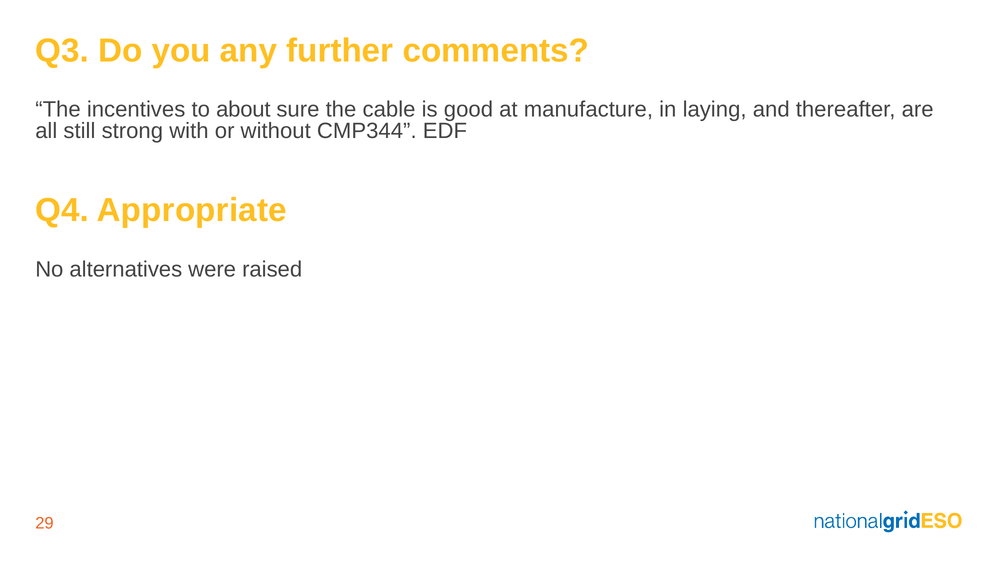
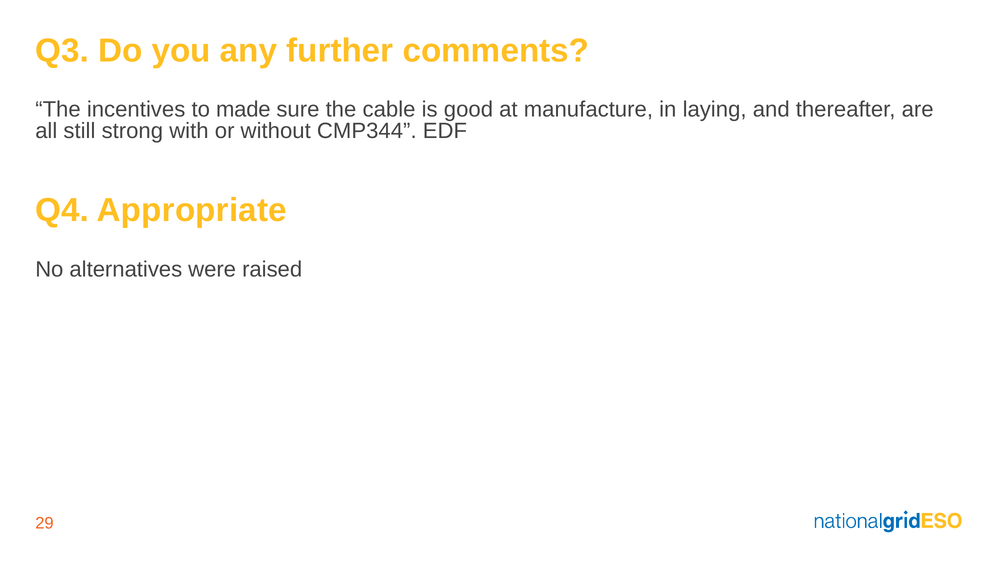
about: about -> made (243, 110)
